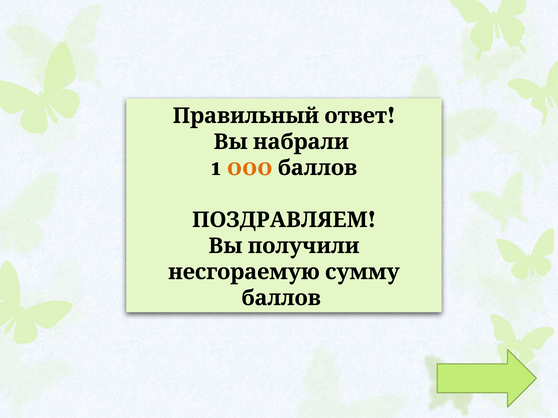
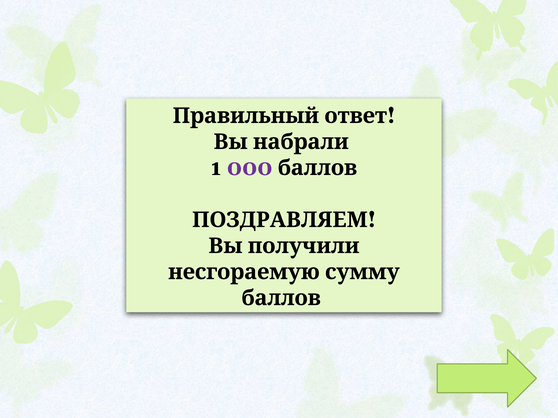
000 colour: orange -> purple (250, 168)
